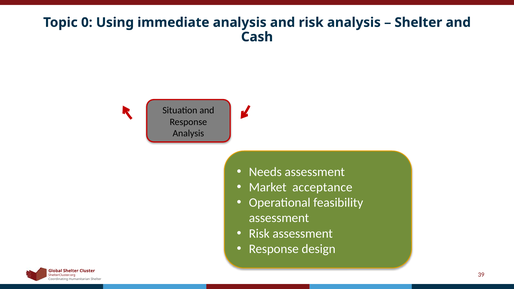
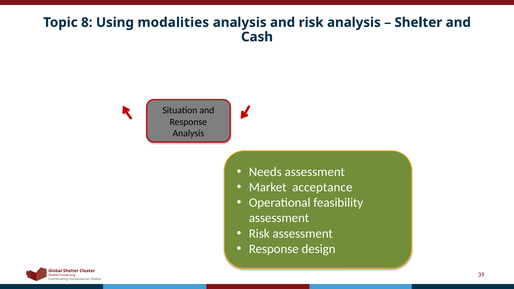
0: 0 -> 8 (87, 22)
immediate: immediate -> modalities (173, 22)
